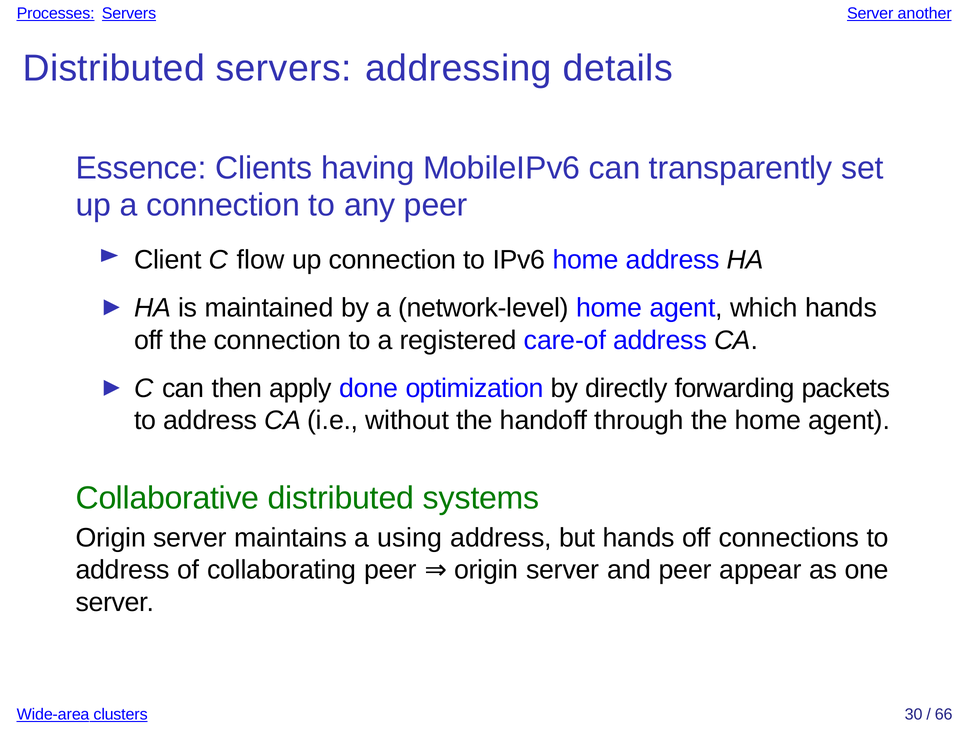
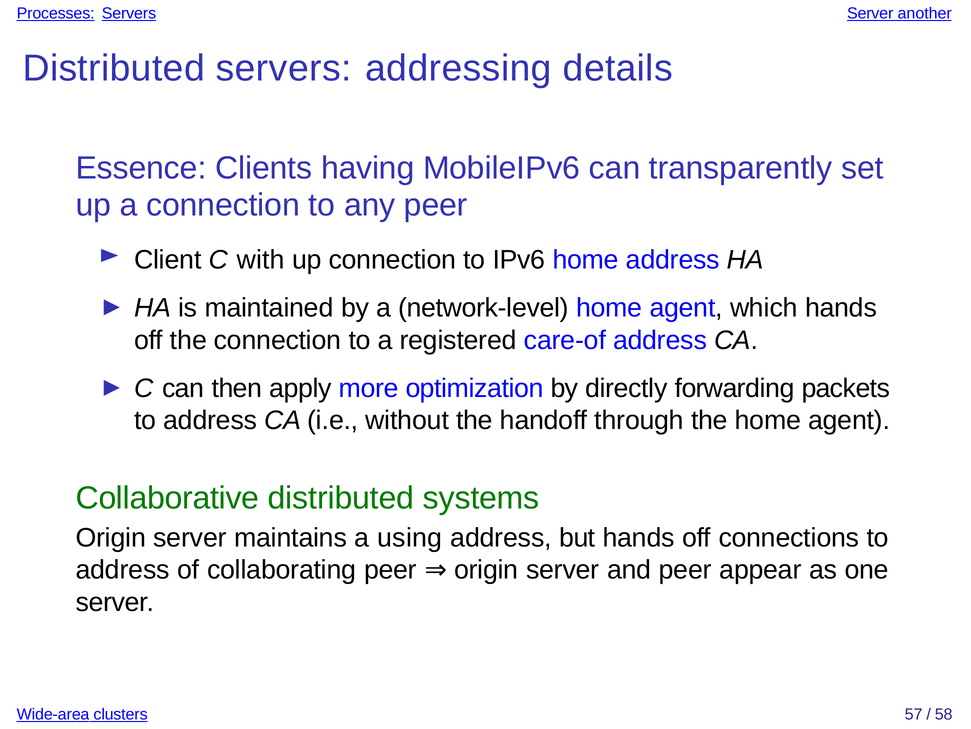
flow: flow -> with (261, 260)
done: done -> more (369, 388)
30: 30 -> 57 (914, 714)
66: 66 -> 58 (944, 714)
